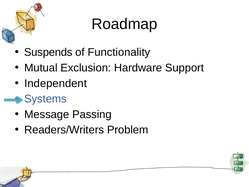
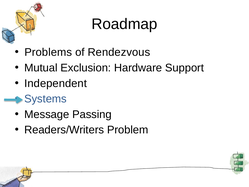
Suspends: Suspends -> Problems (48, 52)
Functionality: Functionality -> Rendezvous (119, 52)
